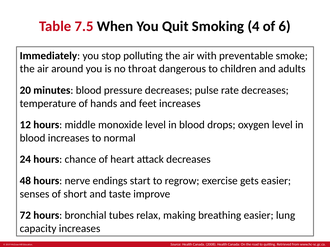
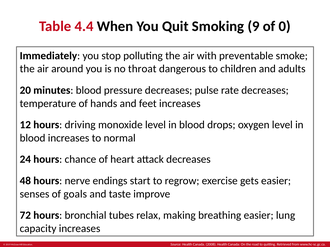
7.5: 7.5 -> 4.4 (84, 26)
4: 4 -> 9 (254, 26)
6: 6 -> 0 (285, 26)
middle: middle -> driving (80, 125)
short: short -> goals (75, 194)
